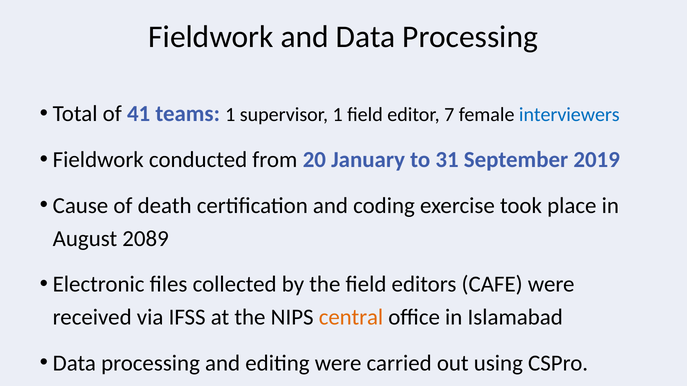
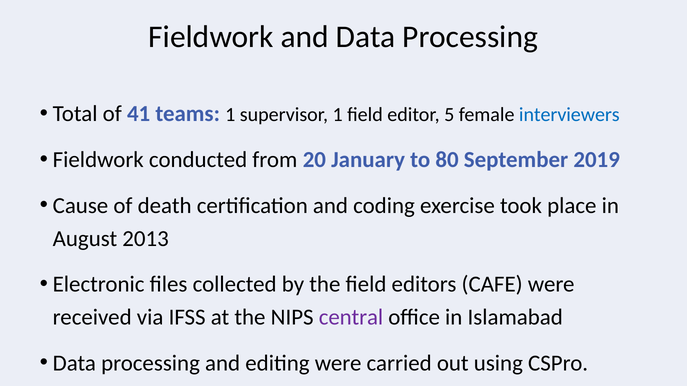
7: 7 -> 5 (449, 115)
31: 31 -> 80 (447, 160)
2089: 2089 -> 2013 (146, 239)
central colour: orange -> purple (351, 318)
